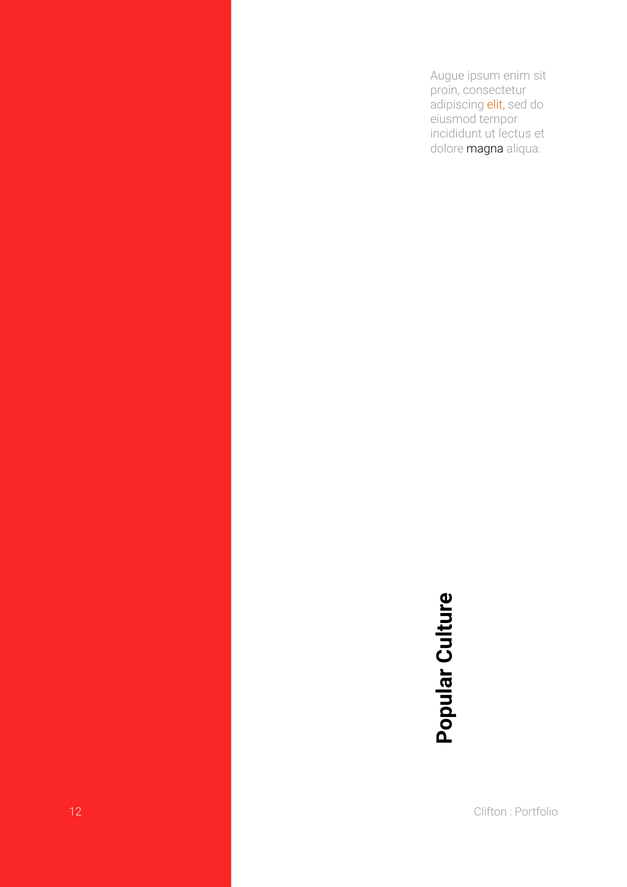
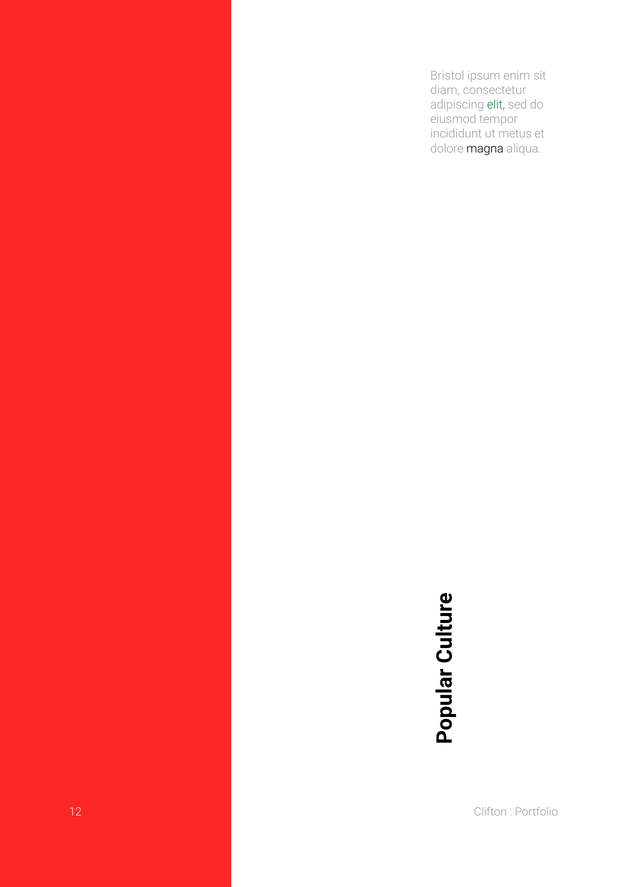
Augue: Augue -> Bristol (447, 76)
proin: proin -> diam (445, 90)
elit colour: orange -> green (496, 105)
lectus: lectus -> metus (515, 134)
